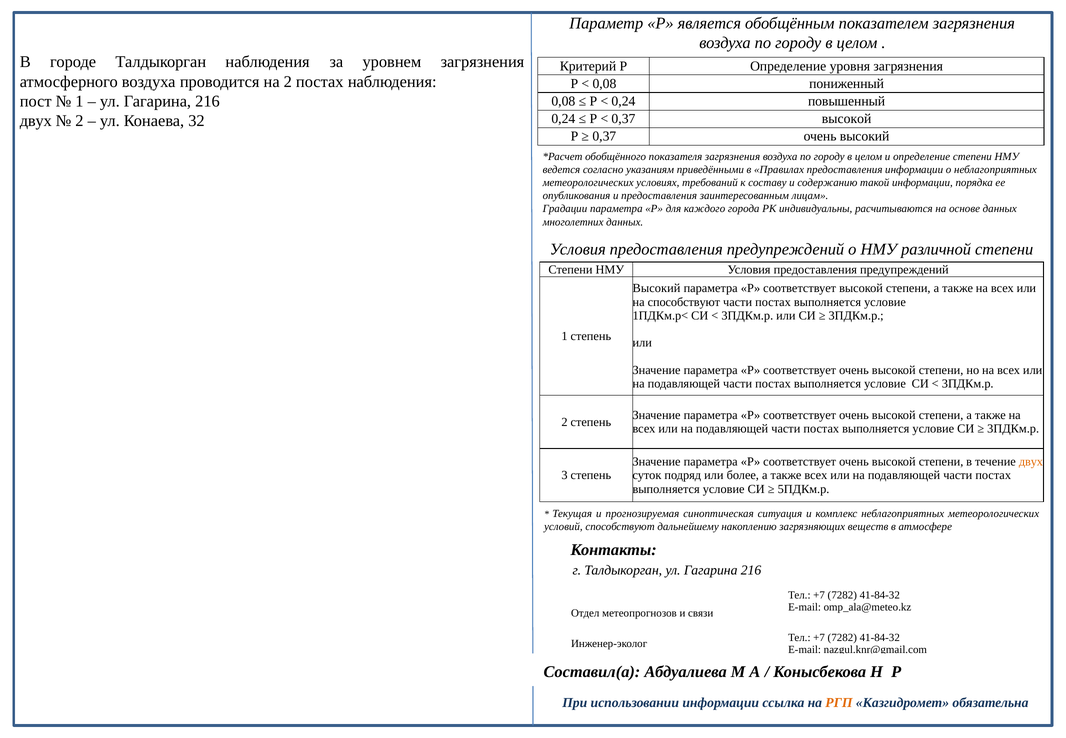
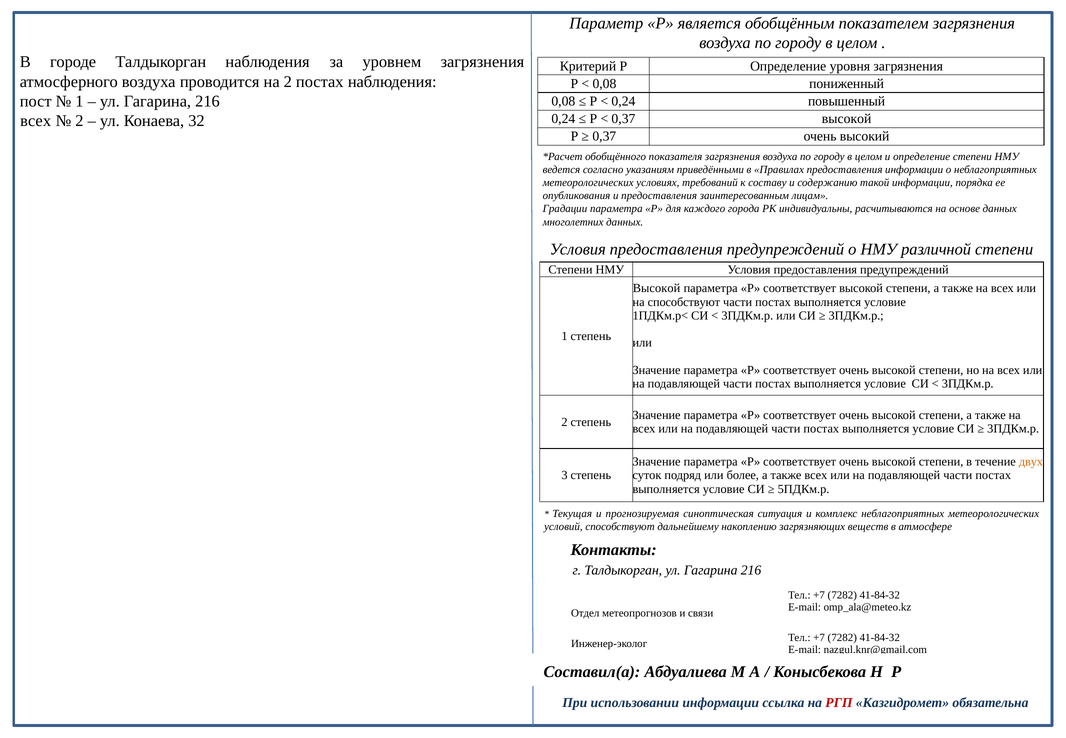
двух: двух -> всех (36, 121)
Высокий: Высокий -> Высокой (657, 288)
РГП colour: orange -> red (839, 703)
